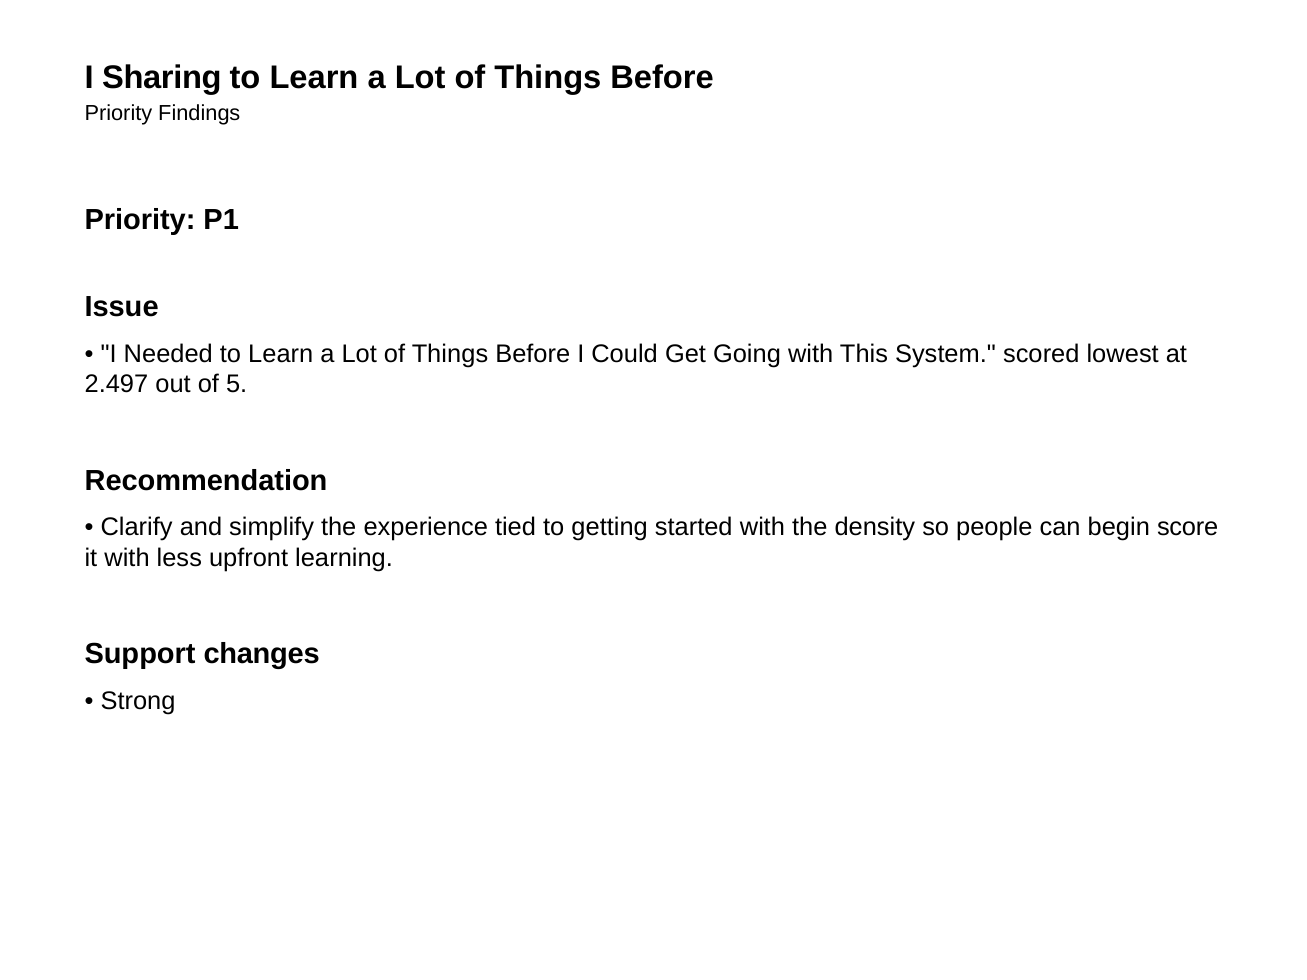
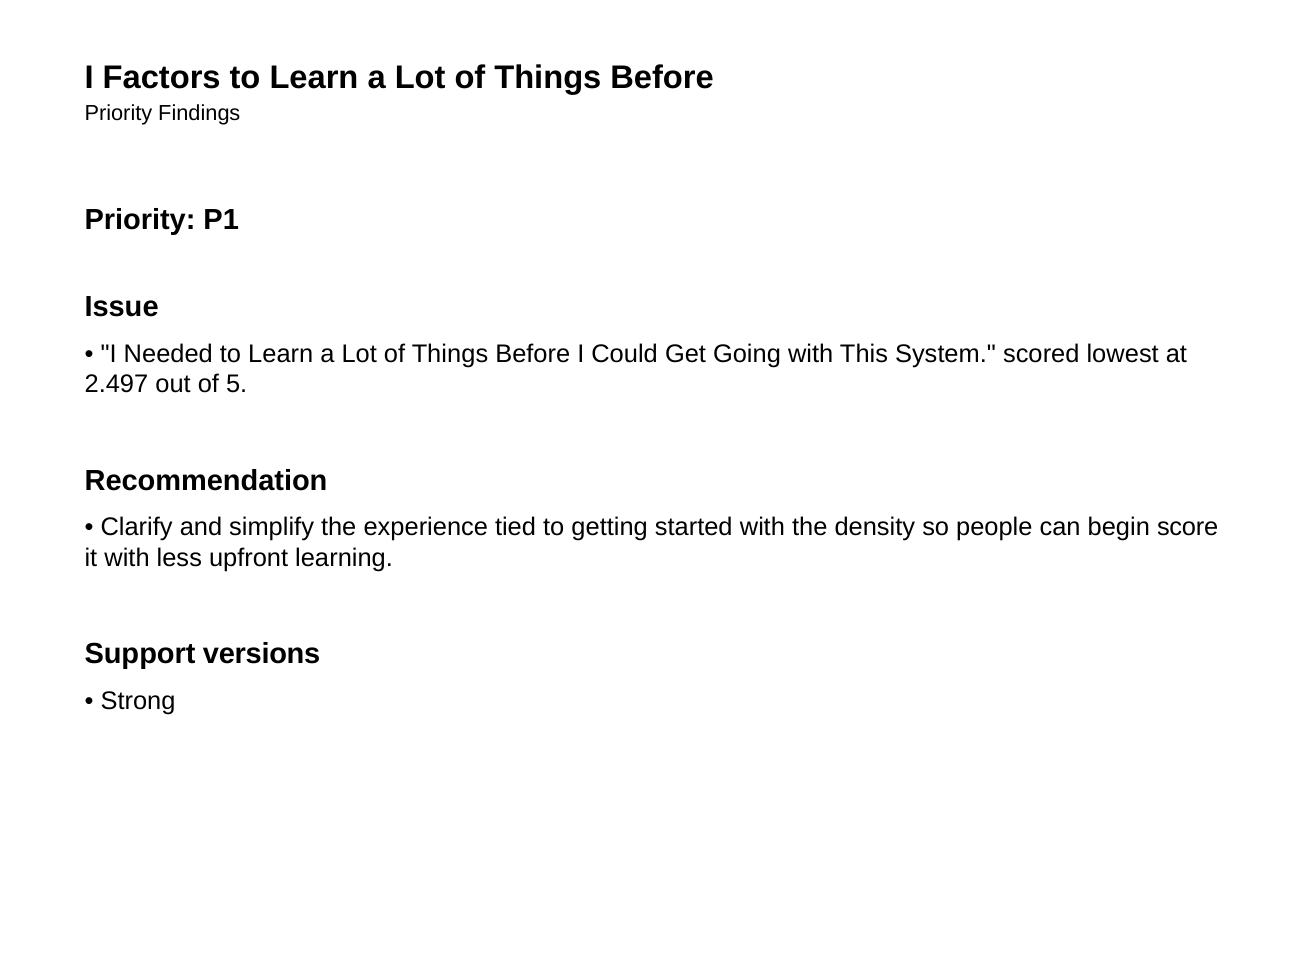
Sharing: Sharing -> Factors (162, 77)
changes: changes -> versions (262, 654)
